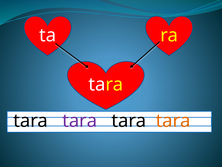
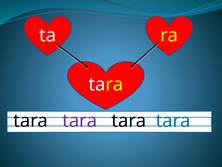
tara colour: orange -> blue (173, 120)
